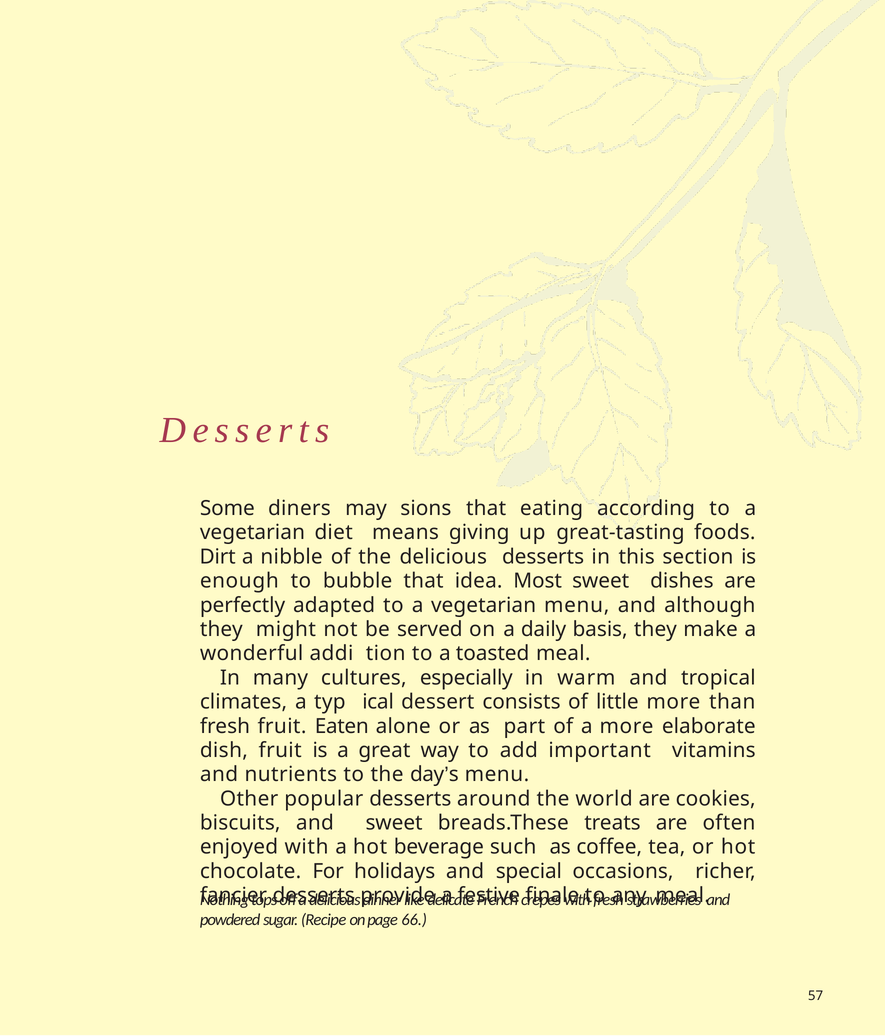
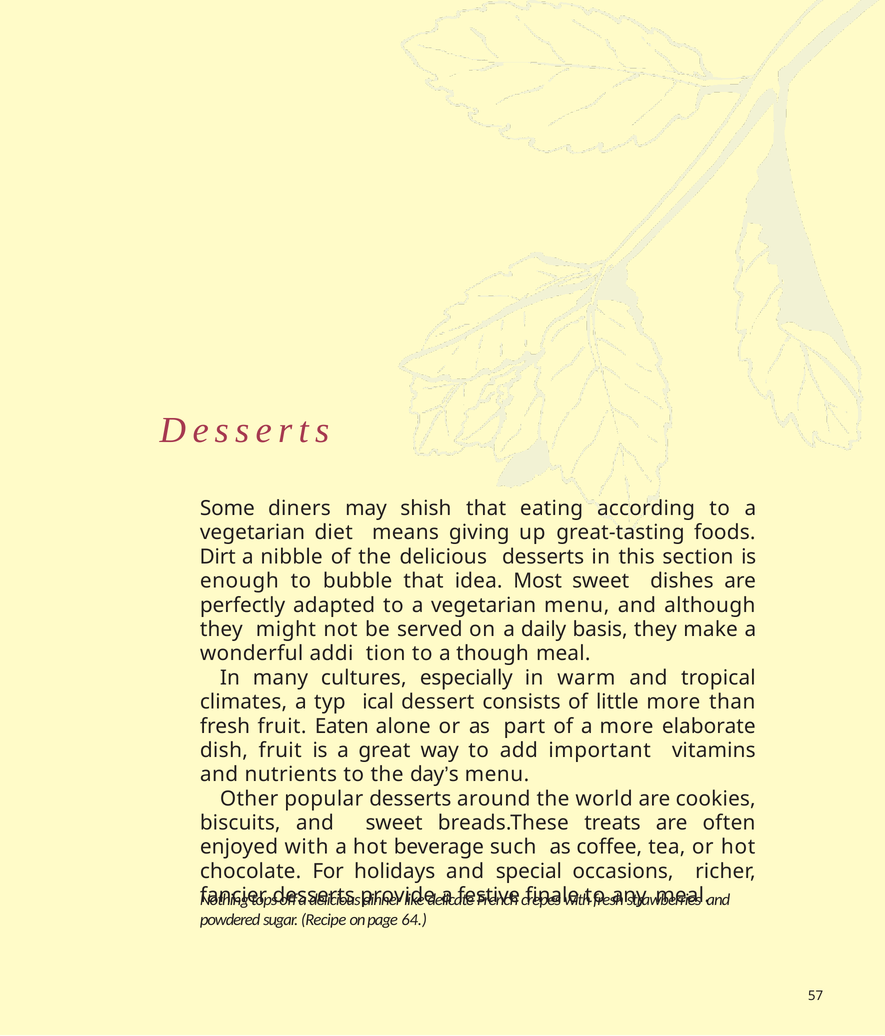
sions: sions -> shish (426, 508)
toasted: toasted -> though (492, 653)
66: 66 -> 64 (414, 920)
